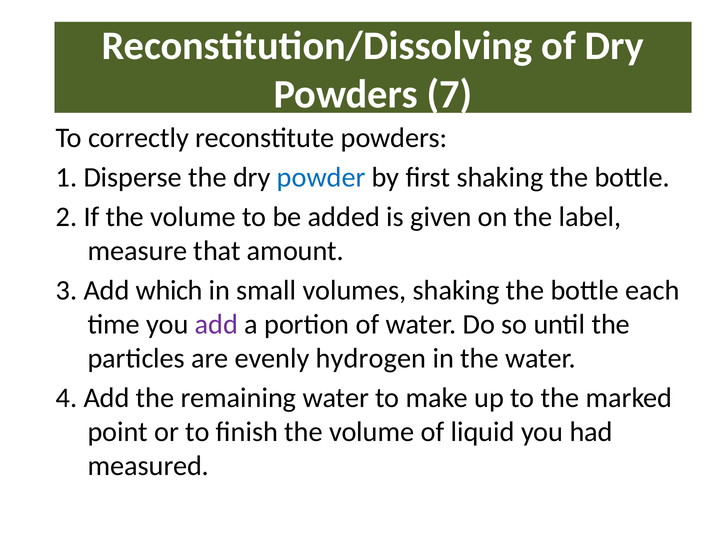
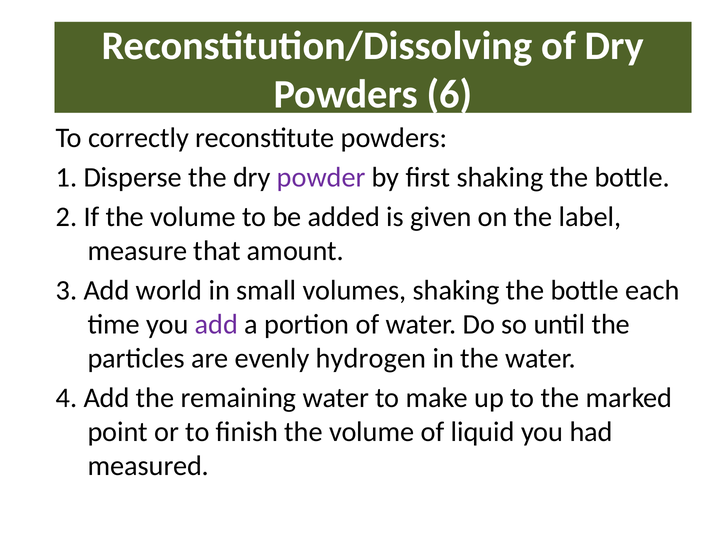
7: 7 -> 6 (450, 94)
powder colour: blue -> purple (321, 177)
which: which -> world (169, 290)
